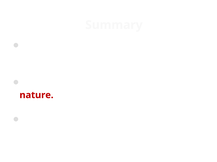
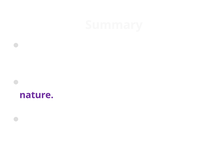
nature colour: red -> purple (36, 95)
